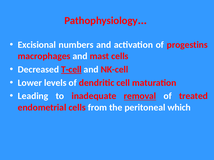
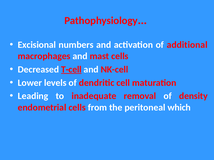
progestins: progestins -> additional (187, 45)
removal underline: present -> none (140, 96)
treated: treated -> density (193, 96)
